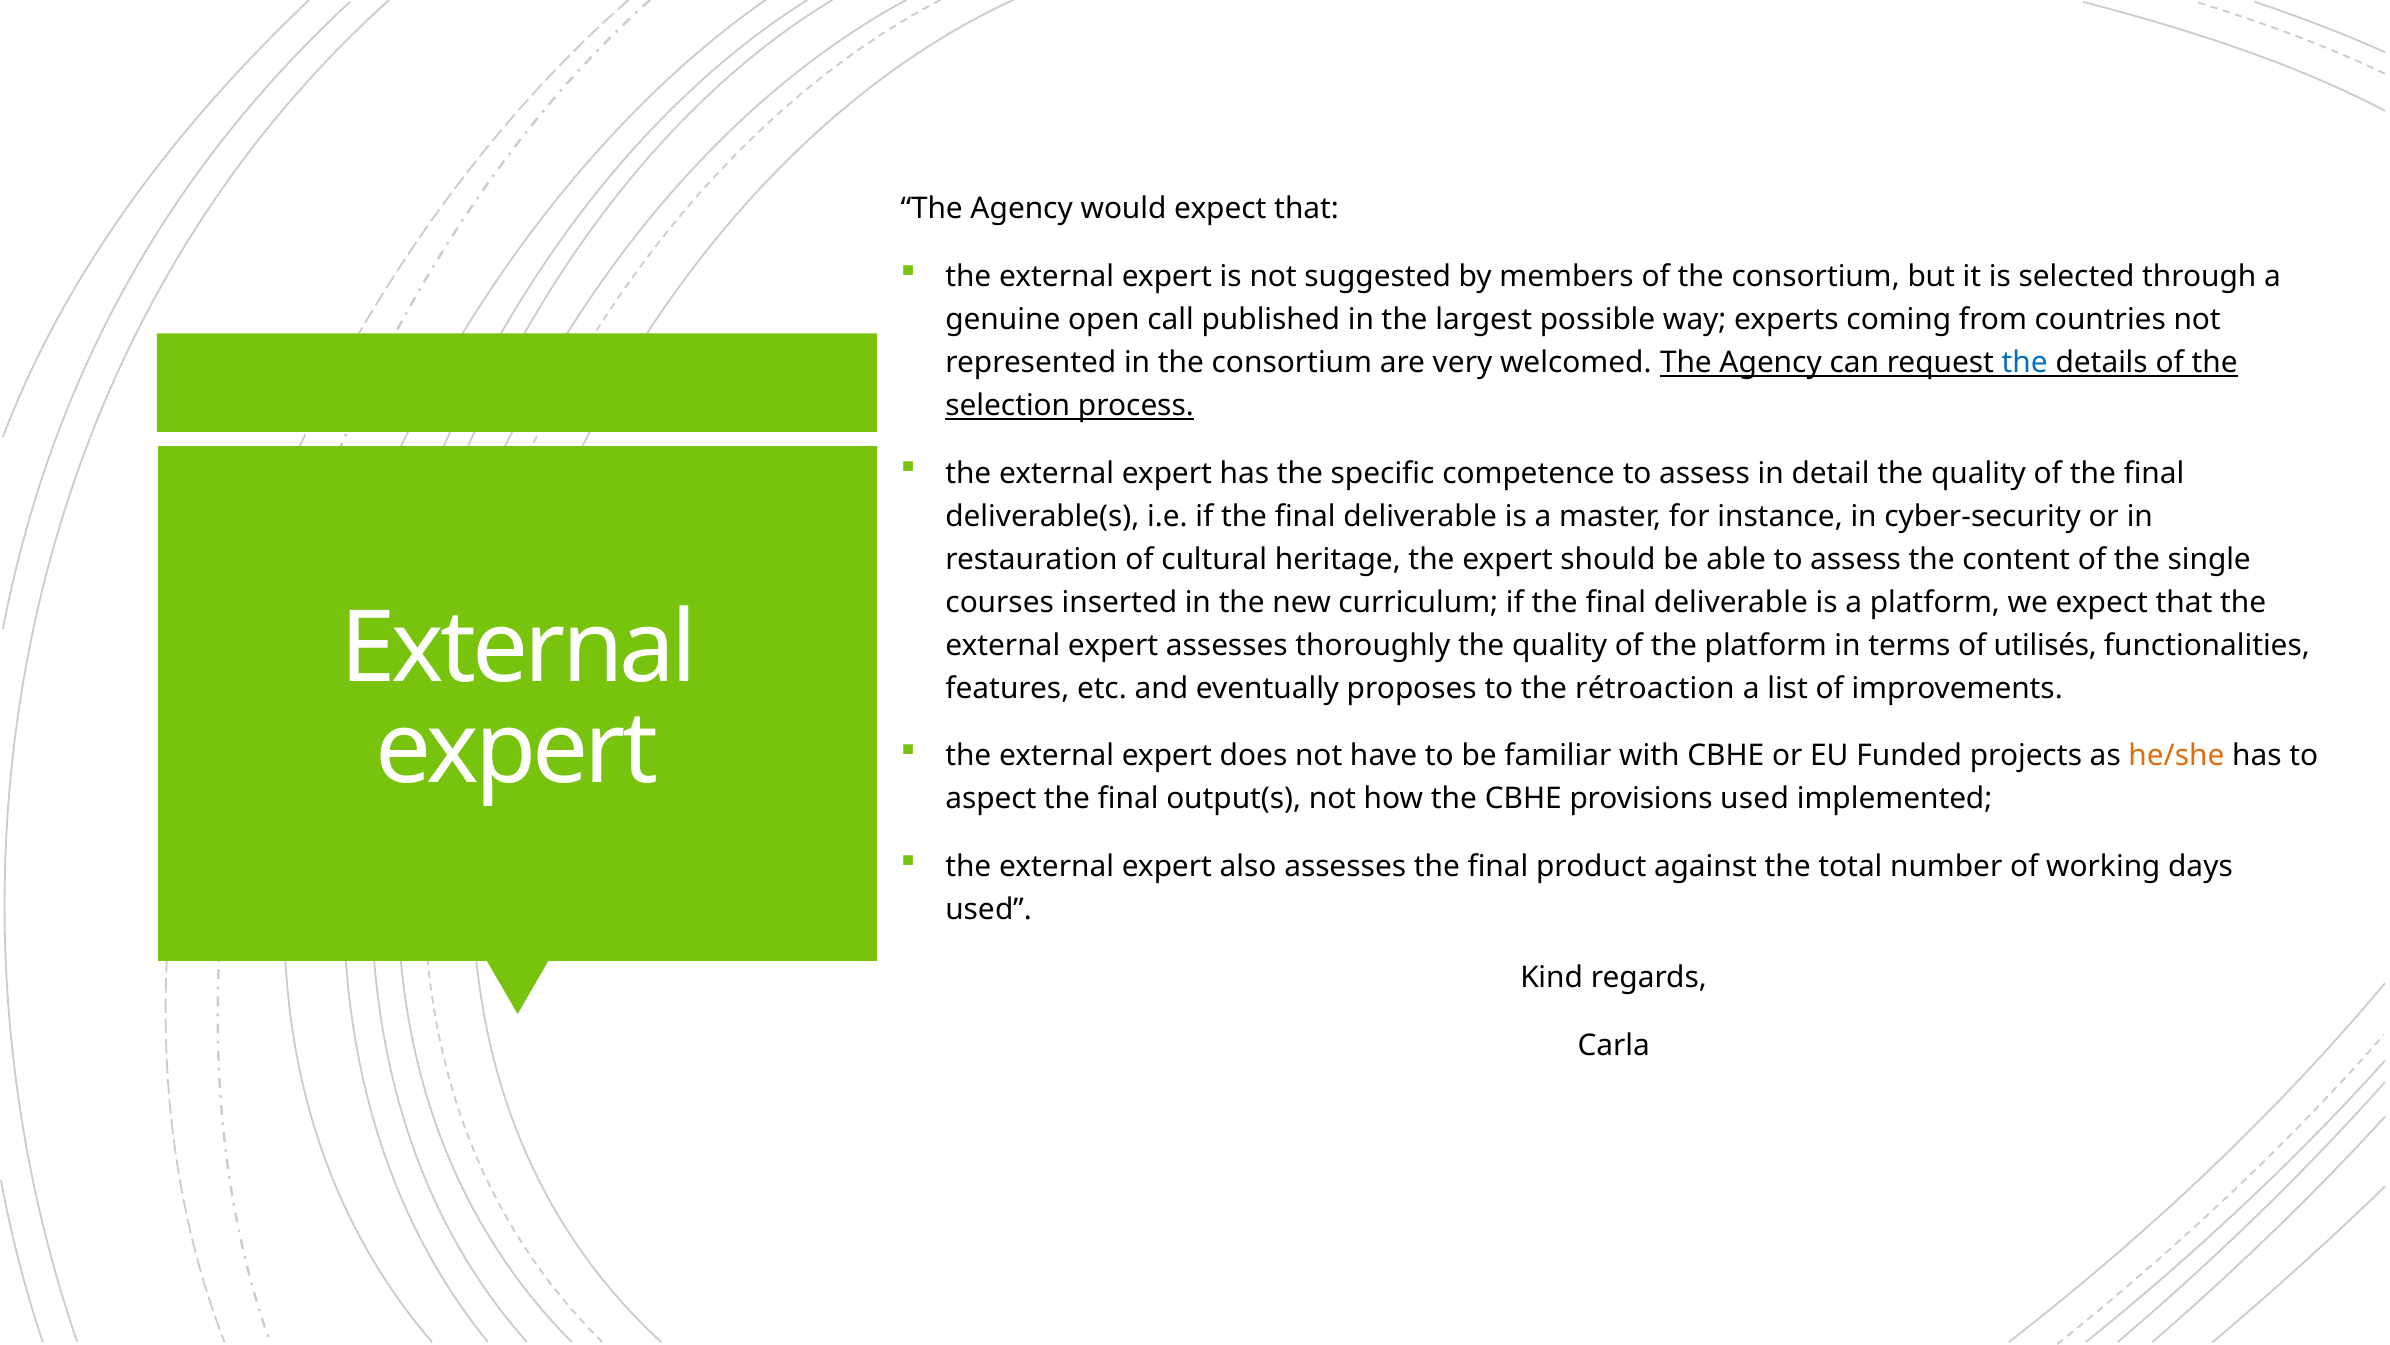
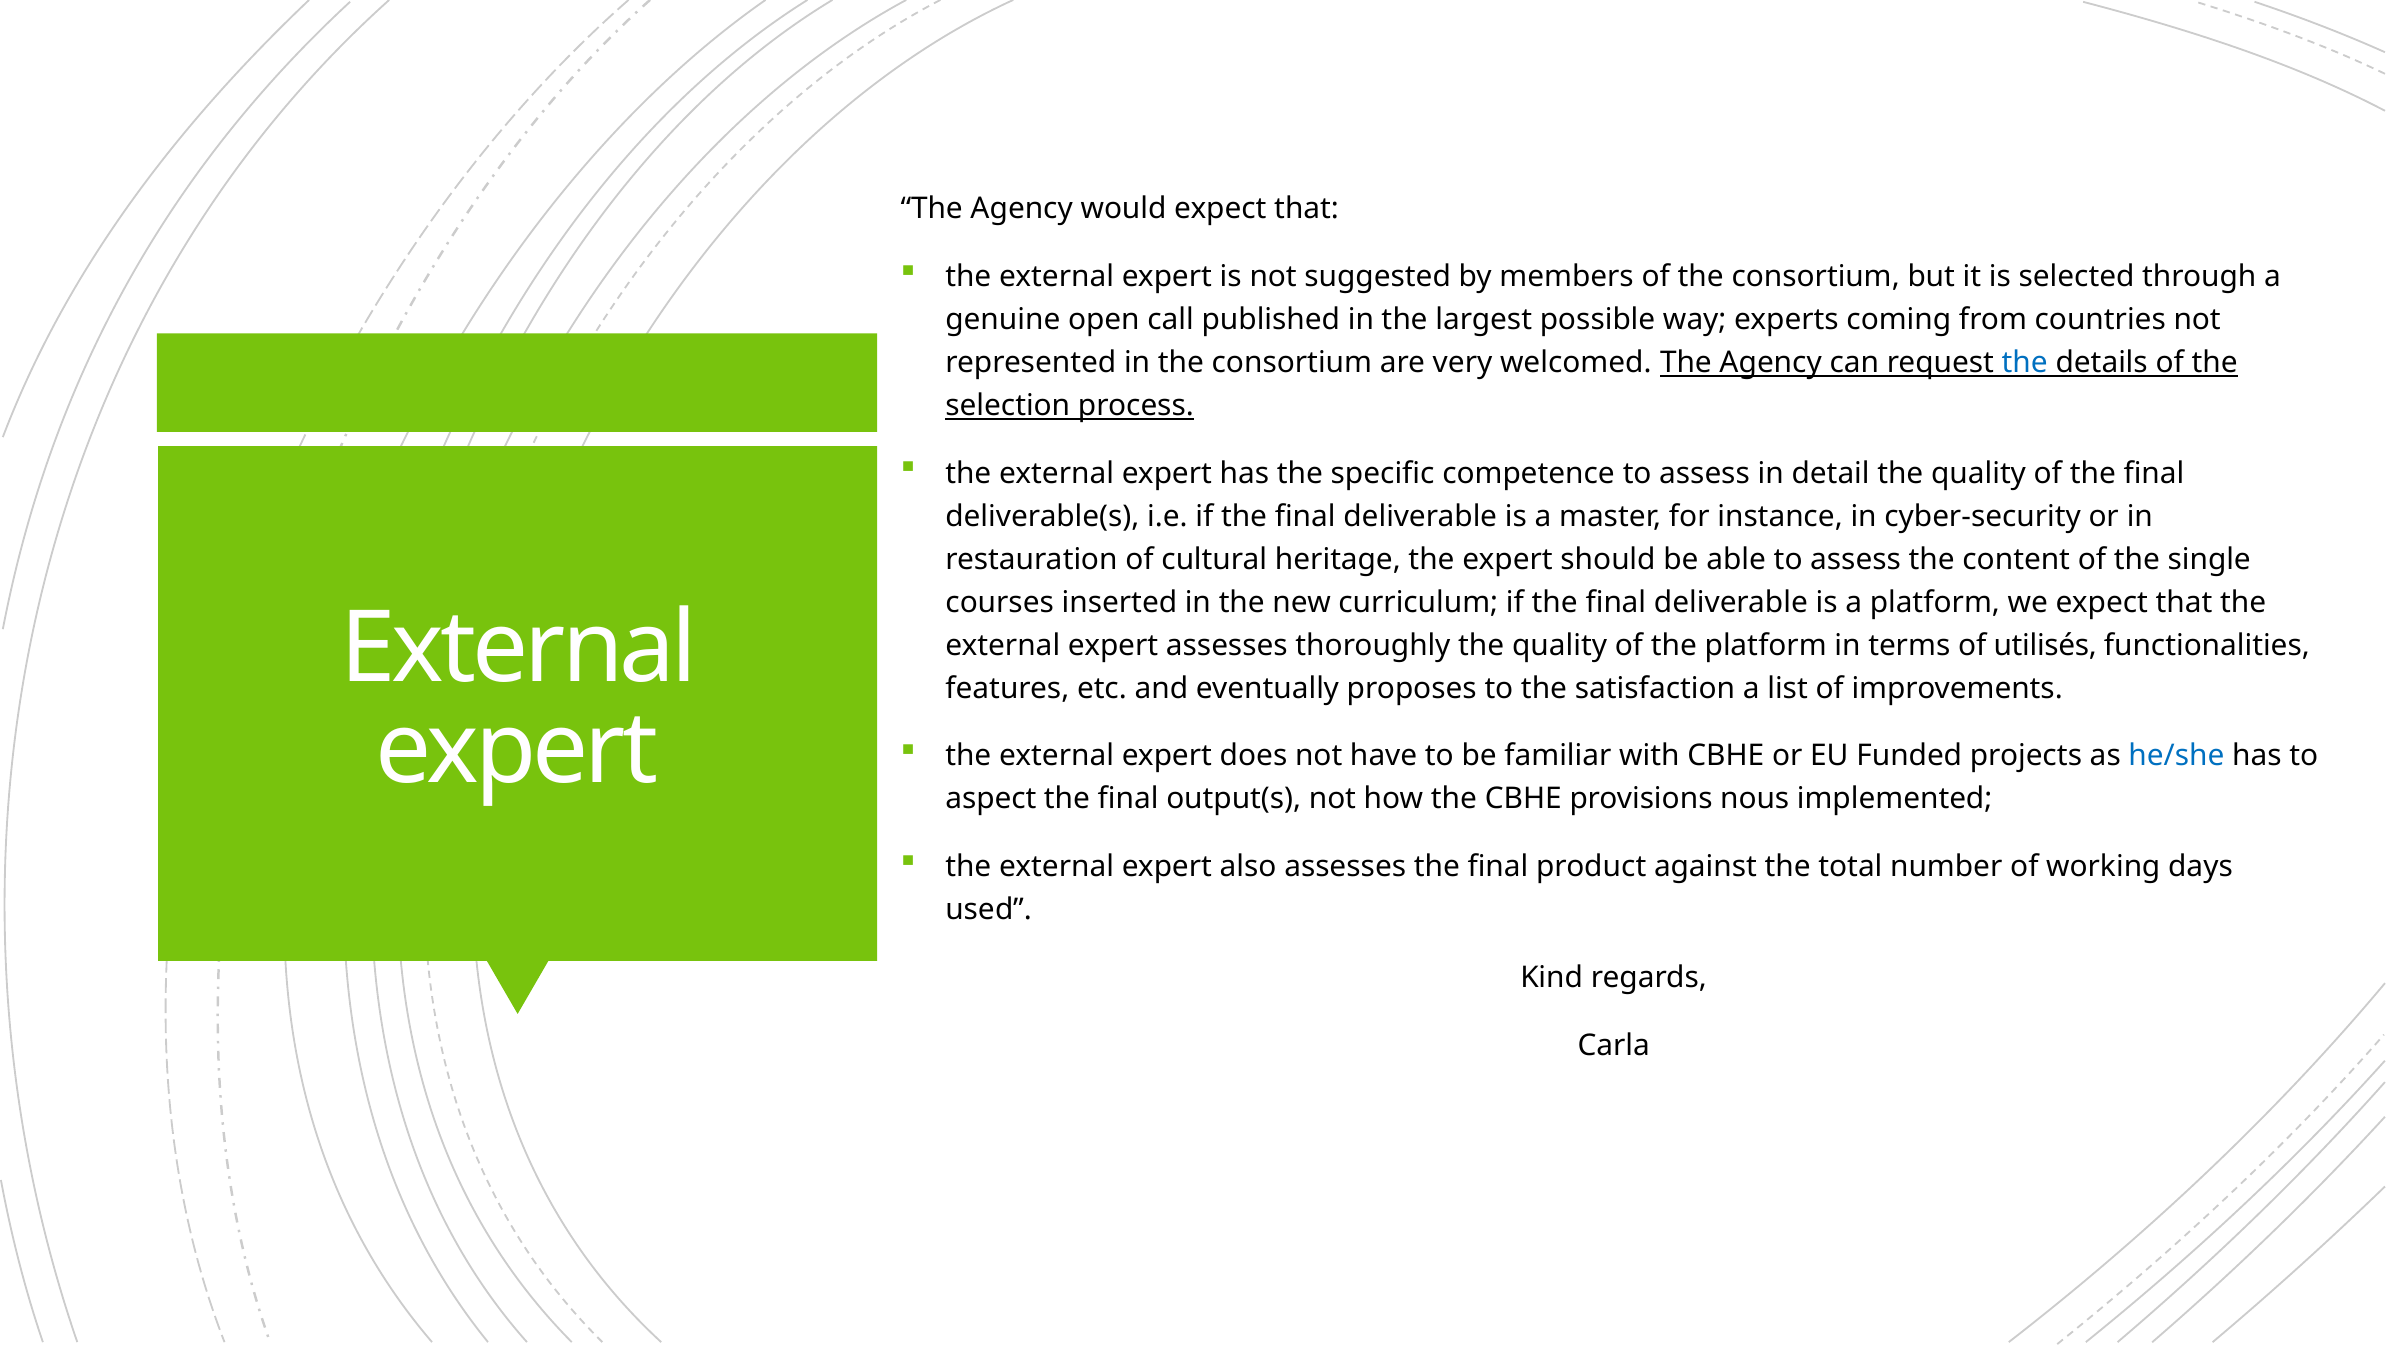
rétroaction: rétroaction -> satisfaction (1655, 688)
he/she colour: orange -> blue (2176, 756)
provisions used: used -> nous (1755, 799)
